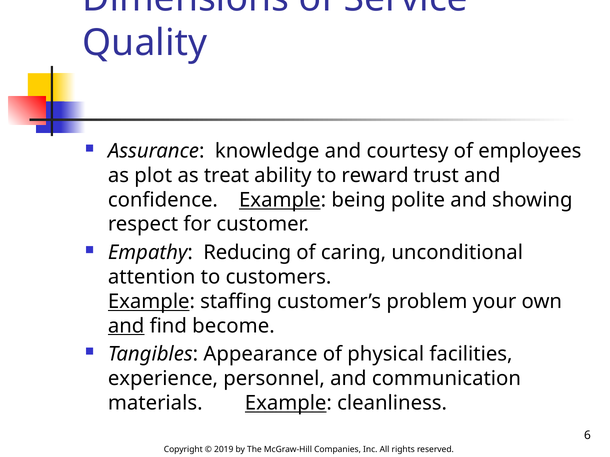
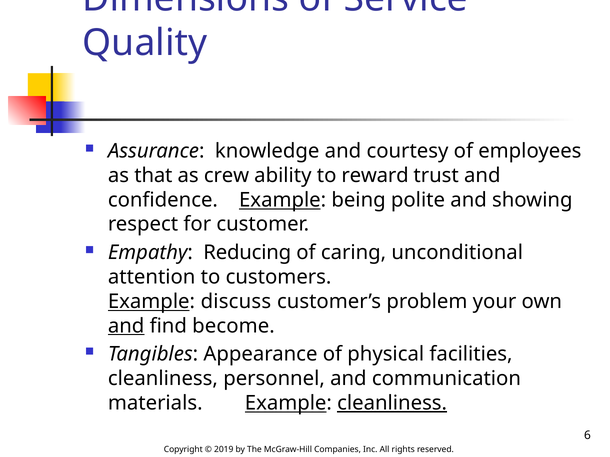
plot: plot -> that (153, 176)
treat: treat -> crew (227, 176)
staffing: staffing -> discuss (236, 302)
experience: experience -> cleanliness (163, 379)
cleanliness underline: none -> present (392, 403)
